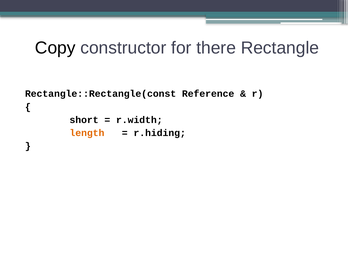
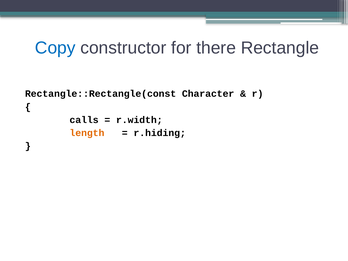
Copy colour: black -> blue (55, 48)
Reference: Reference -> Character (208, 94)
short: short -> calls (84, 120)
